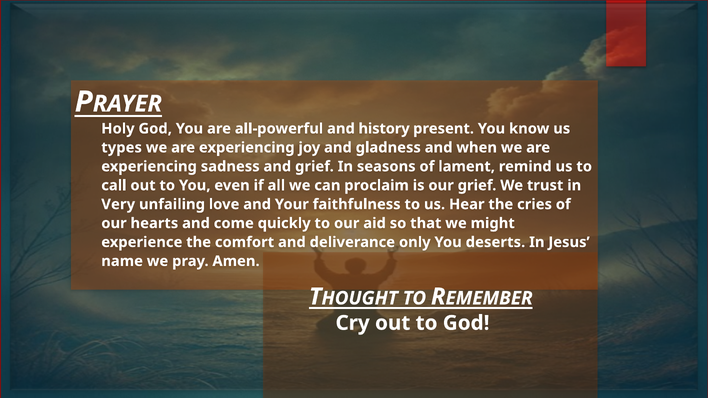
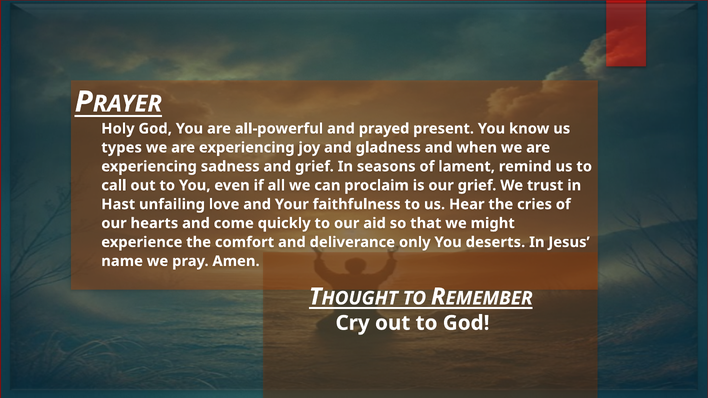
history: history -> prayed (384, 129)
Very: Very -> Hast (118, 204)
